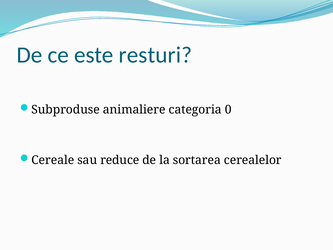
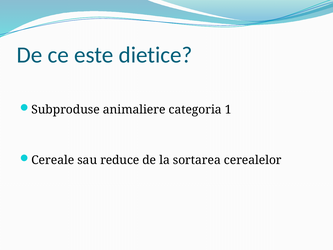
resturi: resturi -> dietice (155, 55)
0: 0 -> 1 (228, 110)
